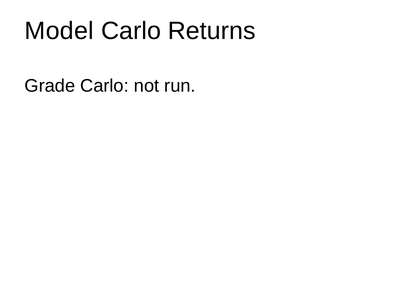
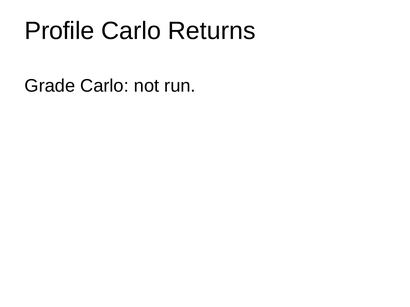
Model: Model -> Profile (59, 31)
